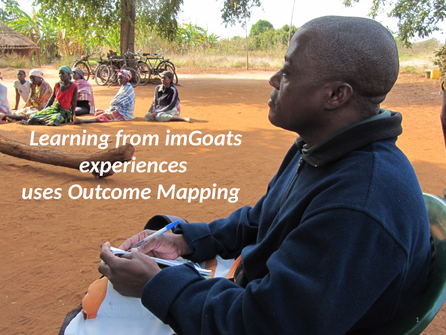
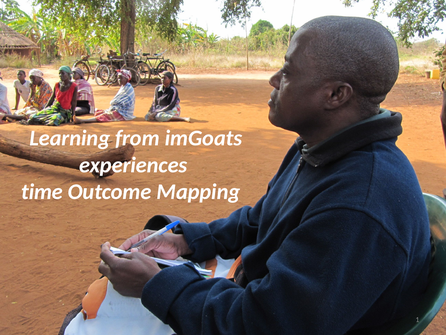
uses: uses -> time (42, 192)
